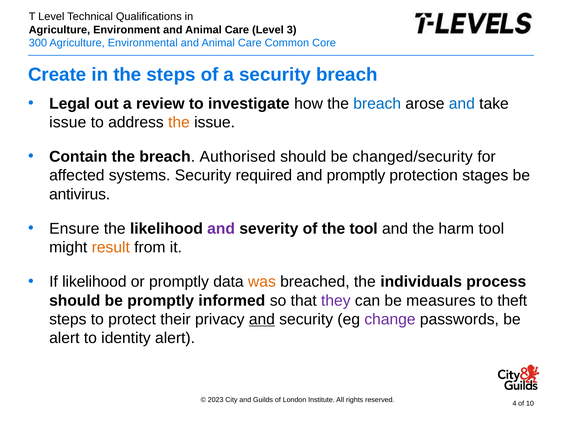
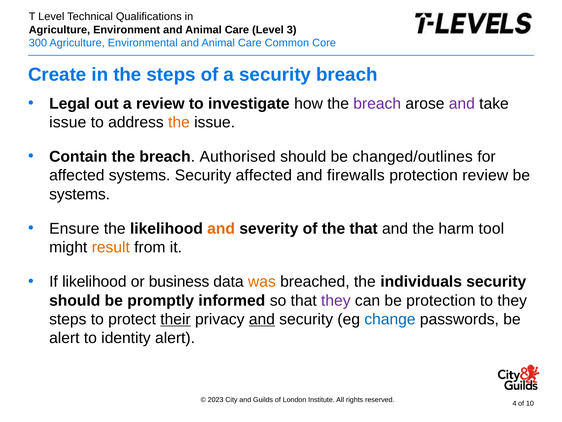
breach colour: blue -> purple (377, 103)
and colour: blue -> purple (462, 103)
changed/security: changed/security -> changed/outlines (413, 156)
Security required: required -> affected (264, 175)
and promptly: promptly -> firewalls (356, 175)
protection stages: stages -> review (485, 175)
antivirus: antivirus -> systems (80, 194)
and colour: purple -> orange (221, 228)
the tool: tool -> that (364, 228)
or promptly: promptly -> business (179, 281)
individuals process: process -> security (496, 281)
be measures: measures -> protection (441, 300)
to theft: theft -> they (512, 300)
their underline: none -> present (175, 319)
change colour: purple -> blue (390, 319)
